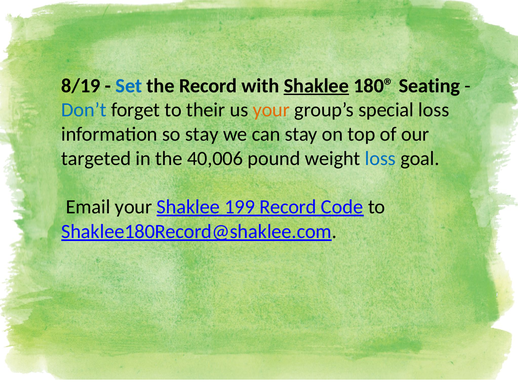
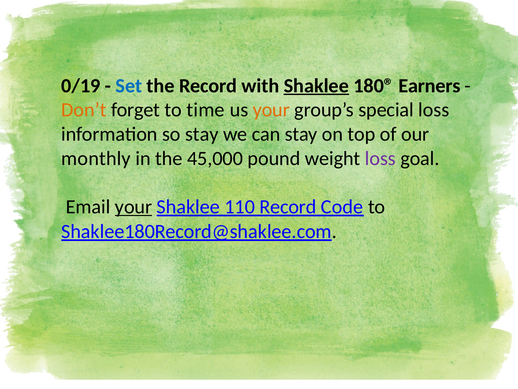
8/19: 8/19 -> 0/19 (81, 86)
Seating: Seating -> Earners (429, 86)
Don’t colour: blue -> orange (84, 110)
their: their -> time (206, 110)
targeted: targeted -> monthly (96, 158)
40,006: 40,006 -> 45,000 (215, 158)
loss colour: blue -> purple (380, 158)
your underline: none -> present (134, 207)
199: 199 -> 110 (240, 207)
